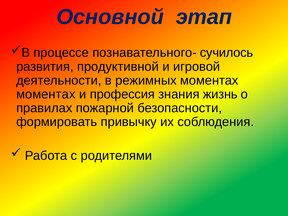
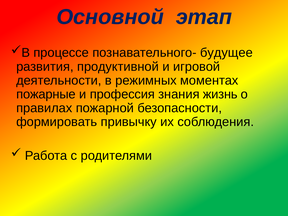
сучилось: сучилось -> будущее (226, 53)
моментах: моментах -> пожарные (46, 94)
